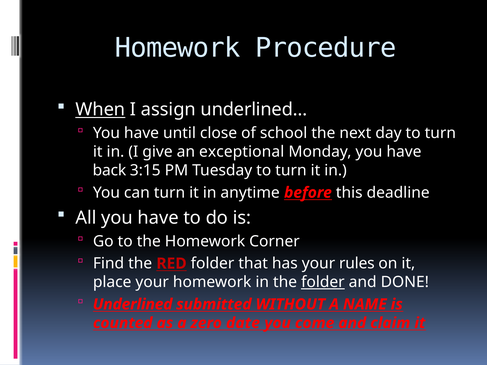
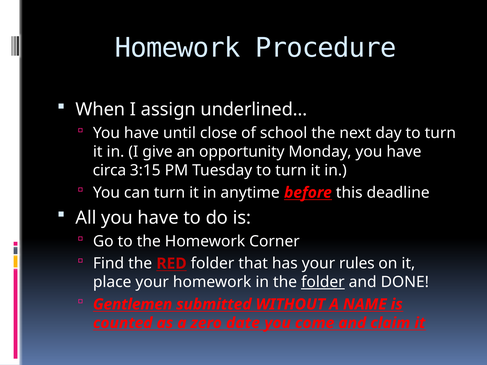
When underline: present -> none (100, 110)
exceptional: exceptional -> opportunity (242, 152)
back: back -> circa (109, 171)
Underlined: Underlined -> Gentlemen (133, 305)
